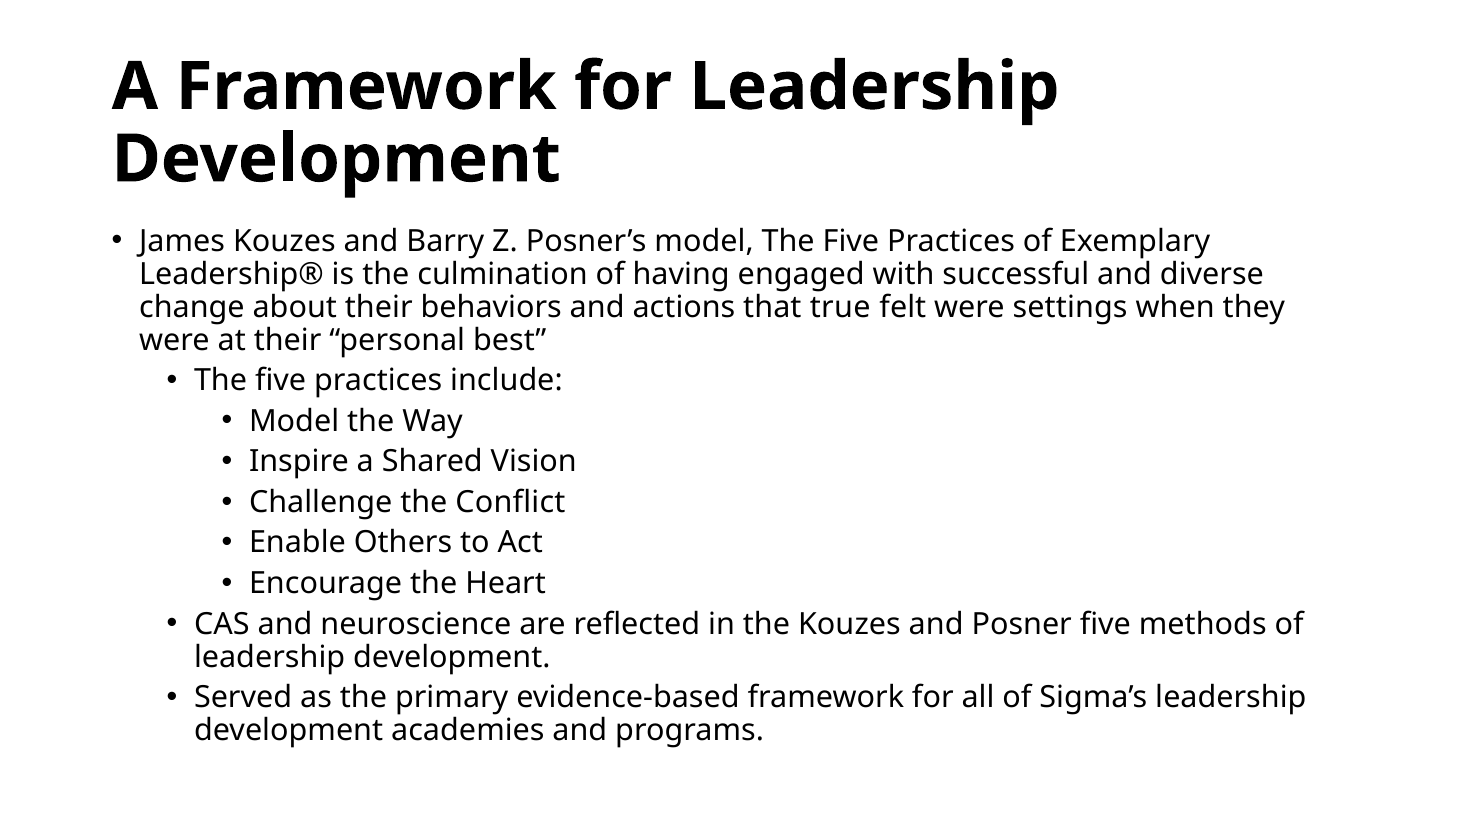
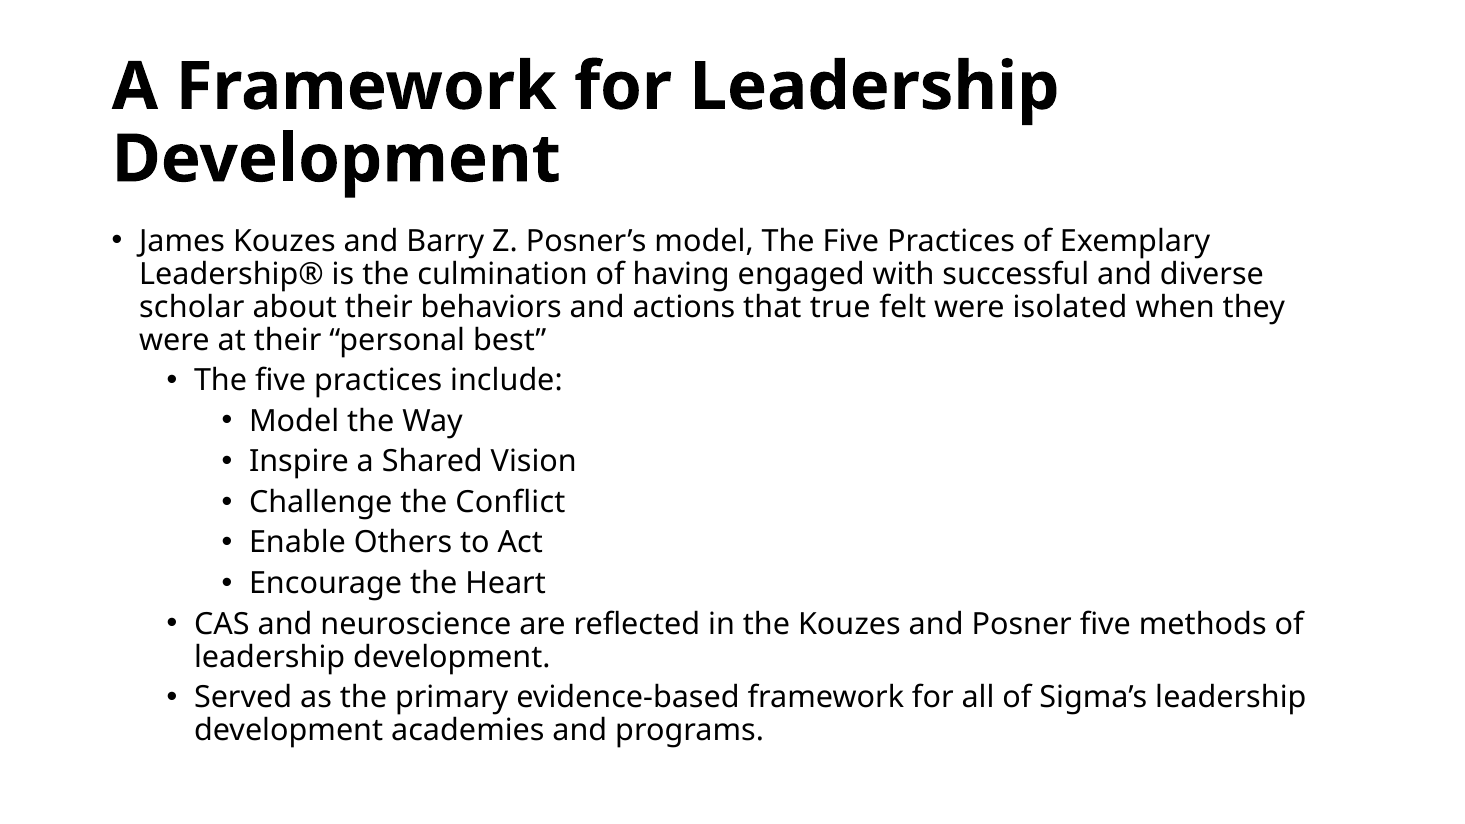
change: change -> scholar (192, 307)
settings: settings -> isolated (1070, 307)
